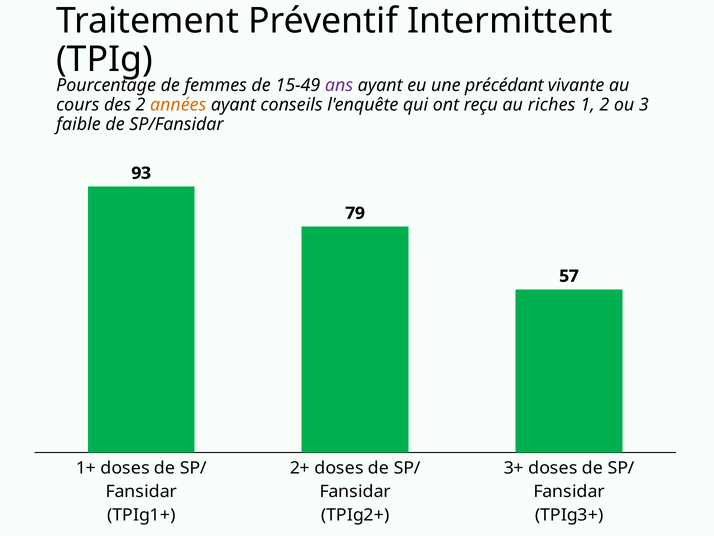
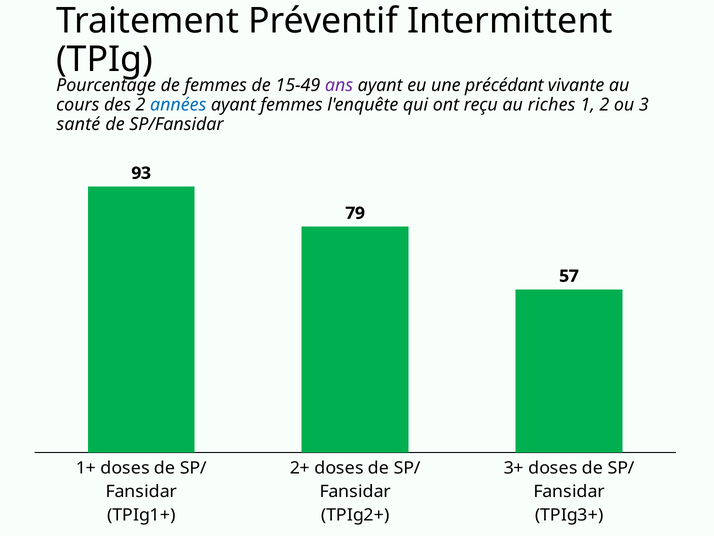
années colour: orange -> blue (178, 105)
ayant conseils: conseils -> femmes (292, 105)
faible: faible -> santé (78, 124)
